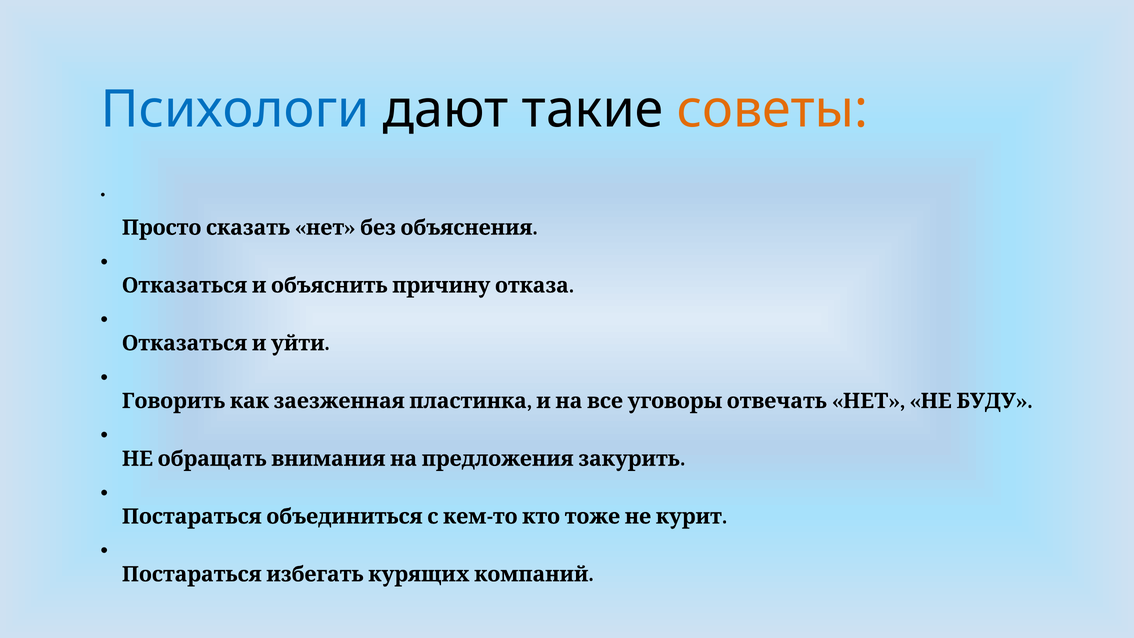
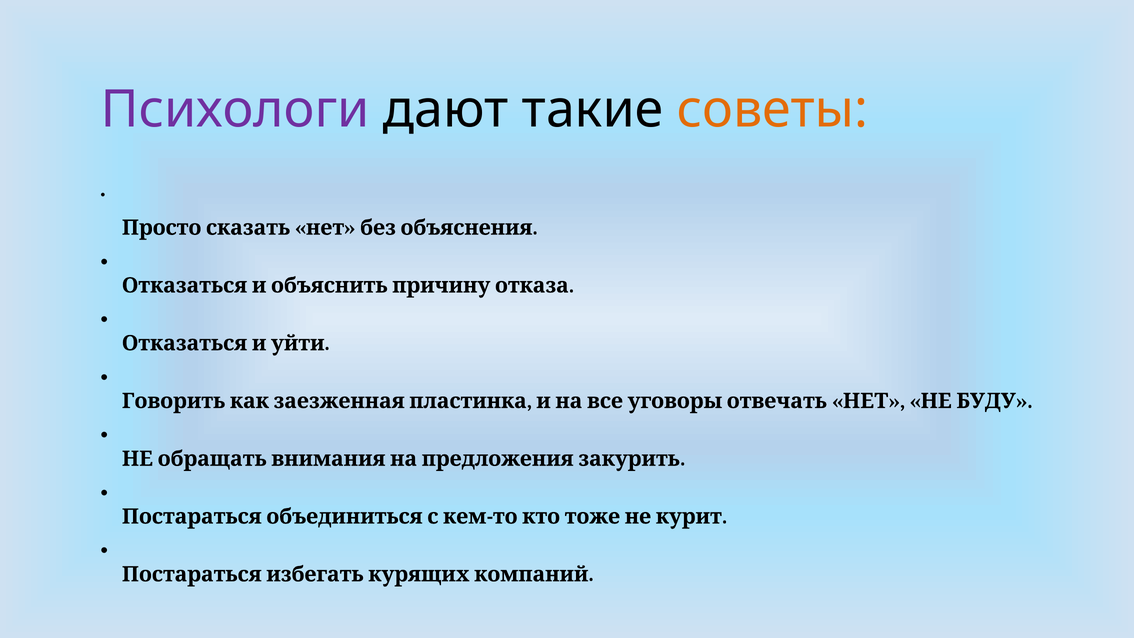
Психологи colour: blue -> purple (235, 109)
